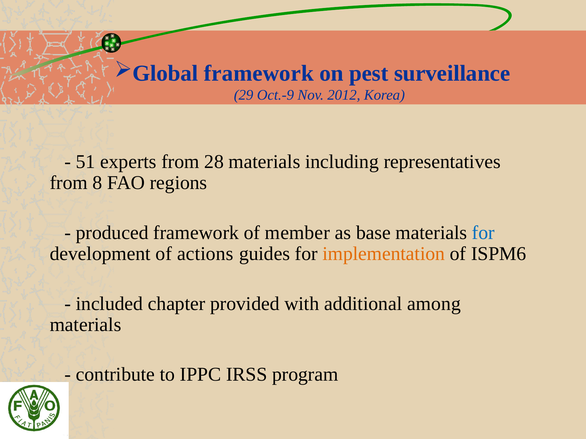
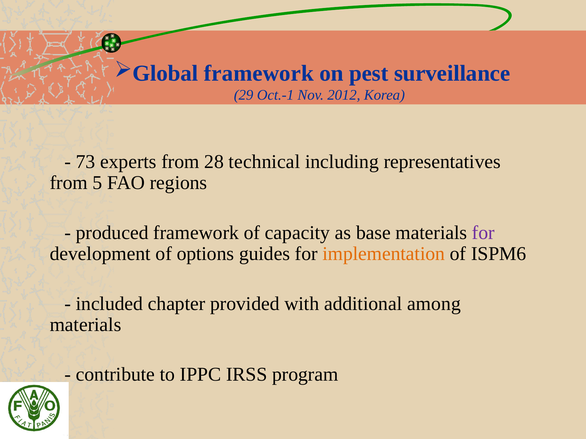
Oct.-9: Oct.-9 -> Oct.-1 (275, 95)
51: 51 -> 73 (86, 162)
28 materials: materials -> technical (264, 162)
8: 8 -> 5 (97, 183)
member: member -> capacity (298, 233)
for colour: blue -> purple (483, 233)
actions: actions -> options (205, 254)
